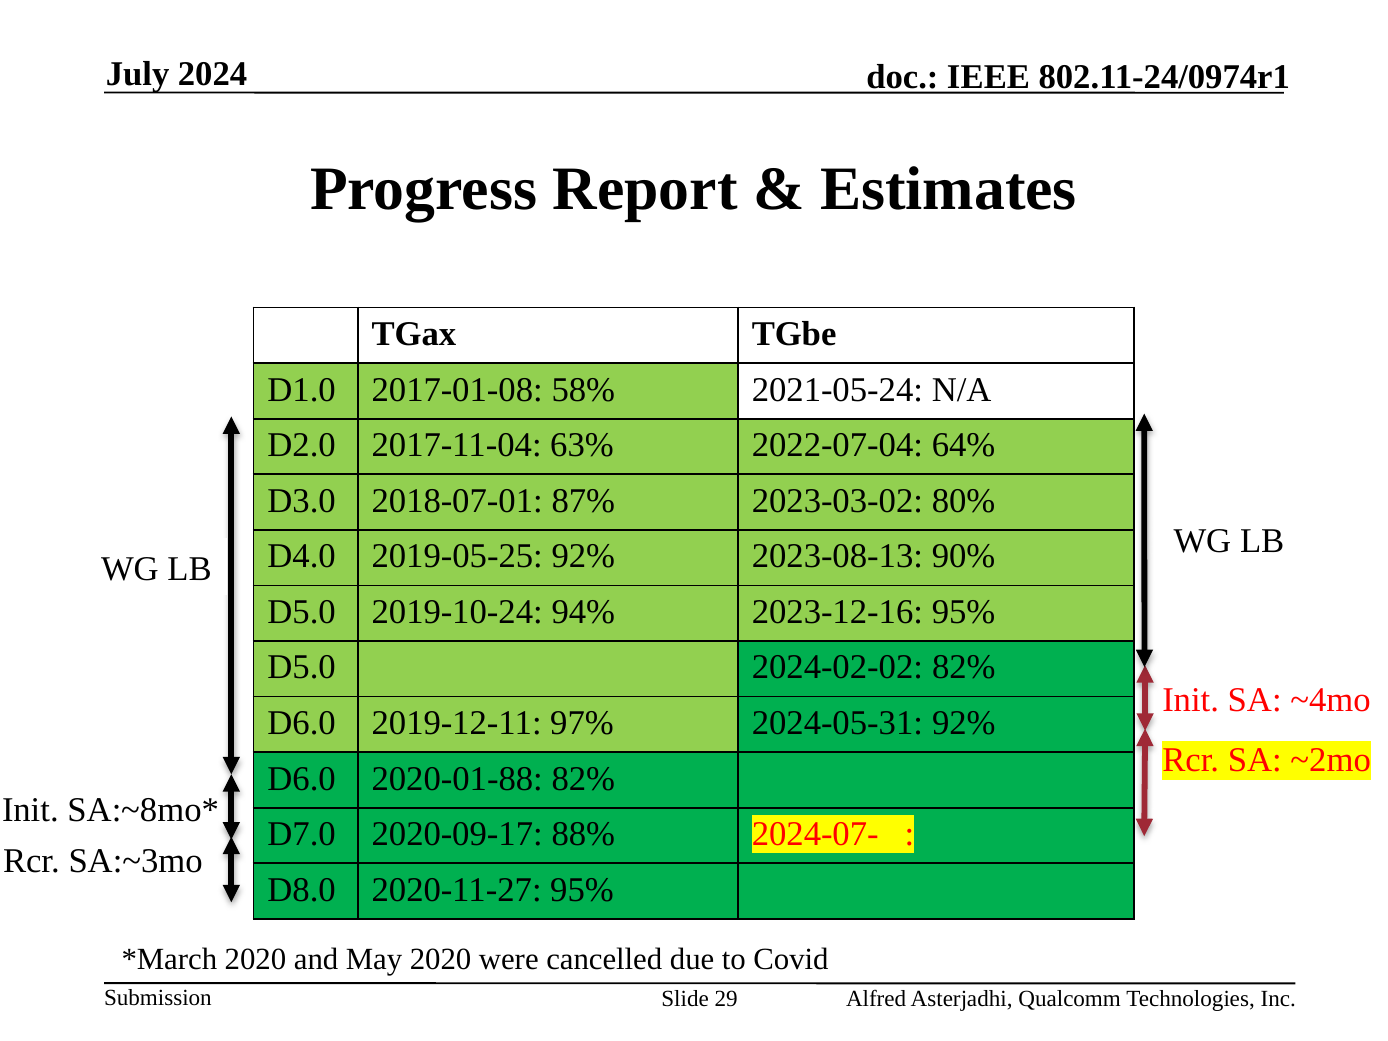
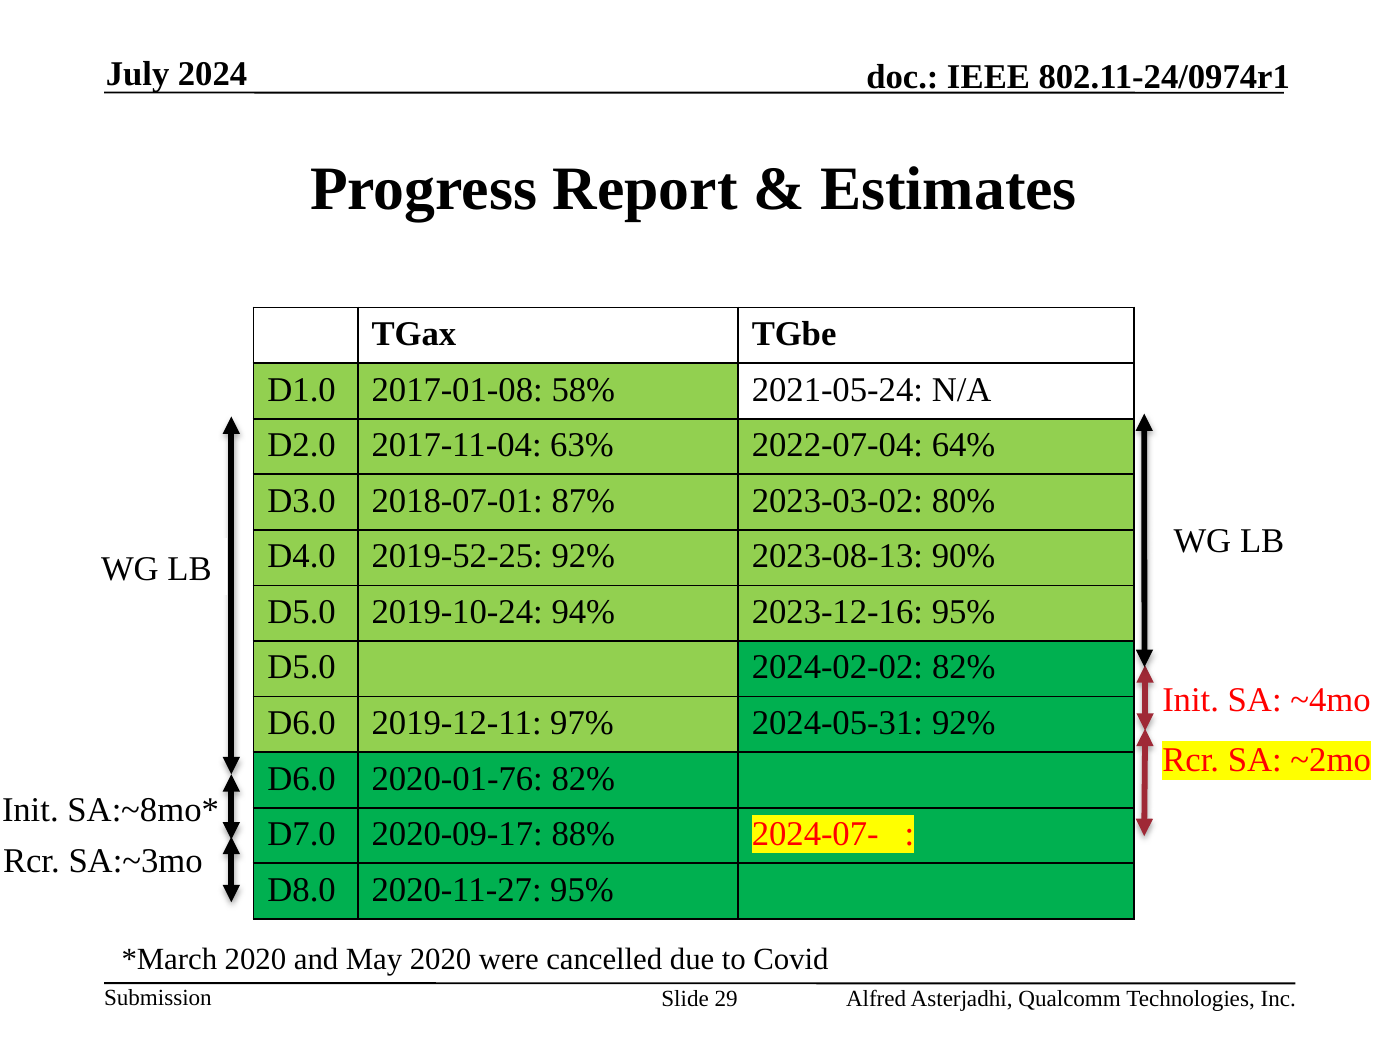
2019-05-25: 2019-05-25 -> 2019-52-25 (457, 556)
2020-01-88: 2020-01-88 -> 2020-01-76 (457, 779)
